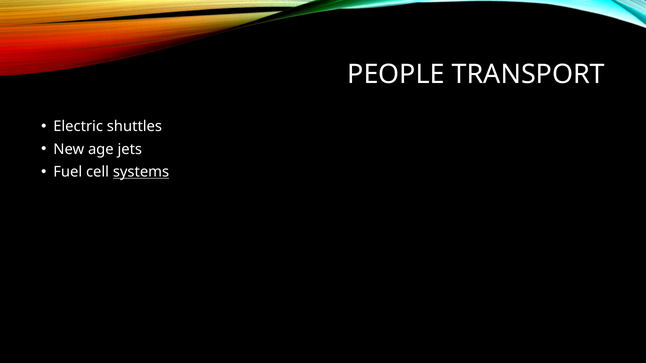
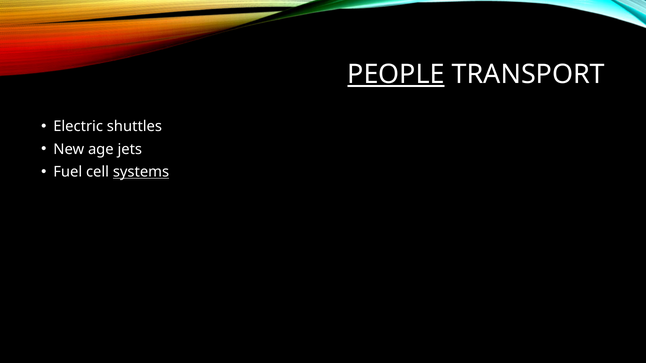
PEOPLE underline: none -> present (396, 75)
